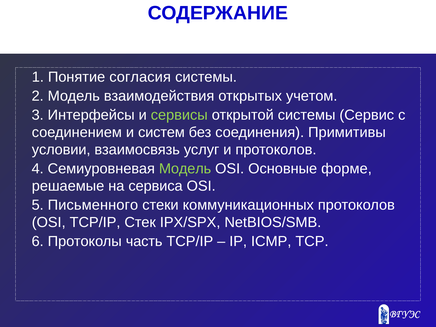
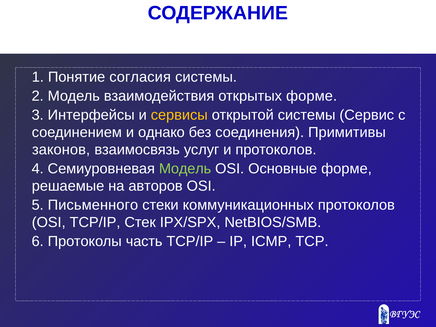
открытых учетом: учетом -> форме (312, 96)
сервисы colour: light green -> yellow (179, 115)
систем: систем -> однако (161, 132)
условии: условии -> законов (61, 150)
сервиса: сервиса -> авторов (156, 186)
